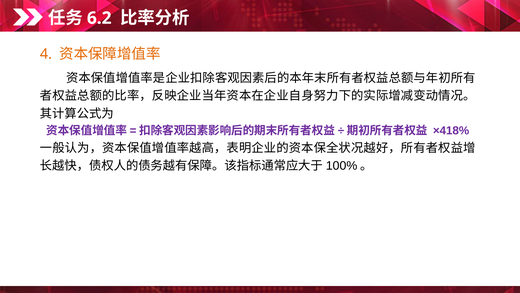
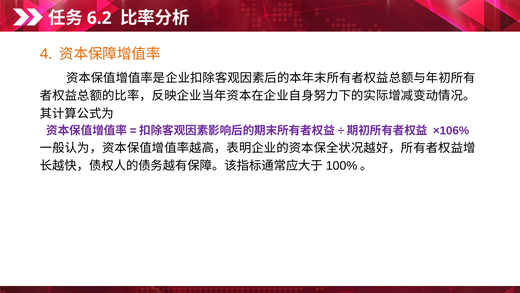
×418%: ×418% -> ×106% (451, 130)
